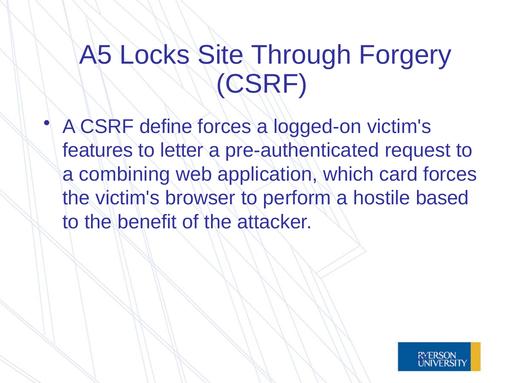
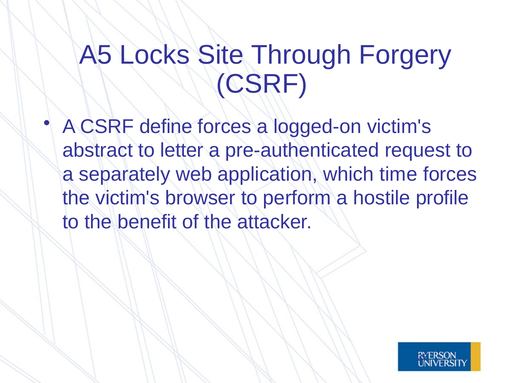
features: features -> abstract (98, 150)
combining: combining -> separately (125, 174)
card: card -> time (398, 174)
based: based -> profile (442, 198)
